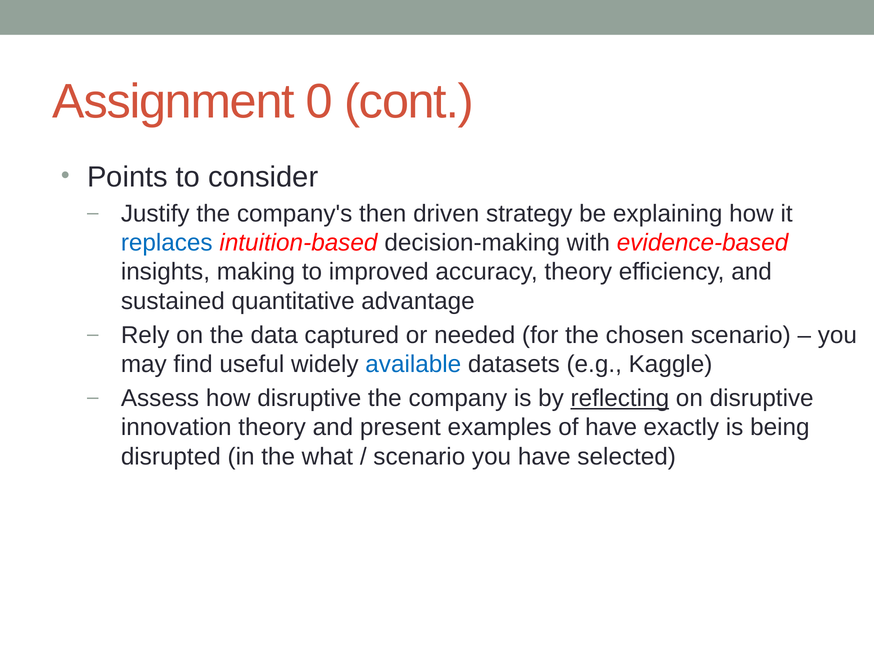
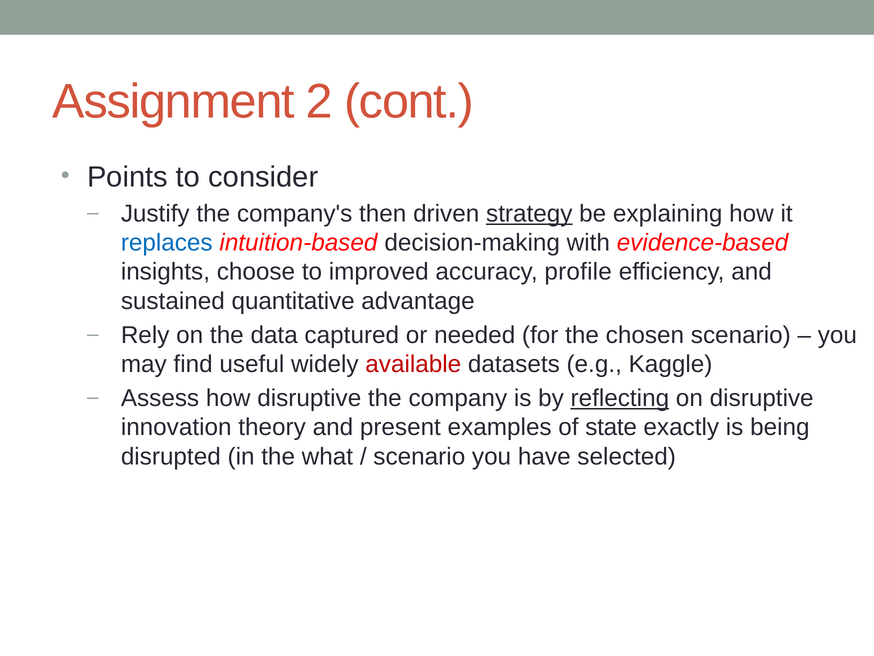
0: 0 -> 2 (319, 102)
strategy underline: none -> present (529, 213)
making: making -> choose (256, 272)
accuracy theory: theory -> profile (578, 272)
available colour: blue -> red (413, 364)
of have: have -> state (611, 427)
